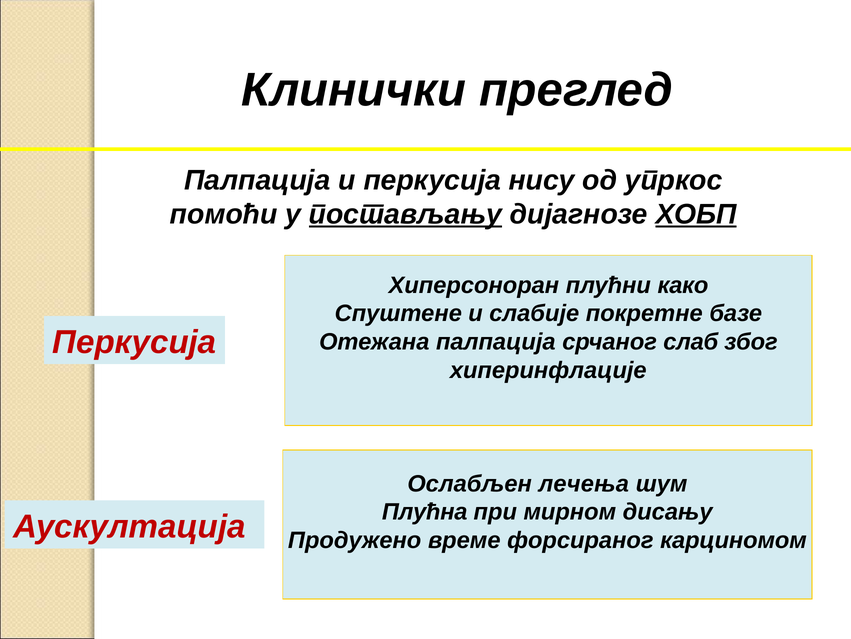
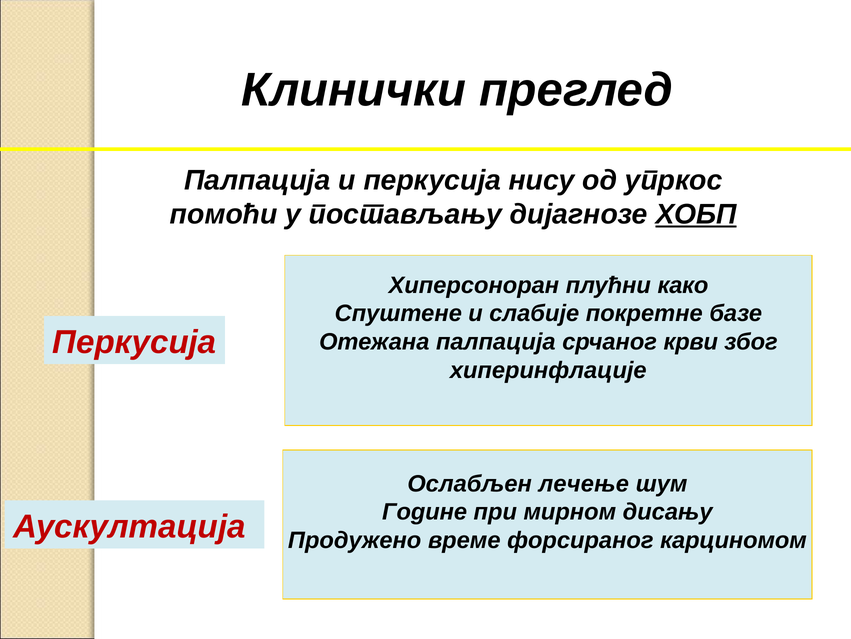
постављању underline: present -> none (405, 214)
слаб: слаб -> крви (691, 342)
лечења: лечења -> лечење (584, 483)
Плућна: Плућна -> Године (425, 512)
